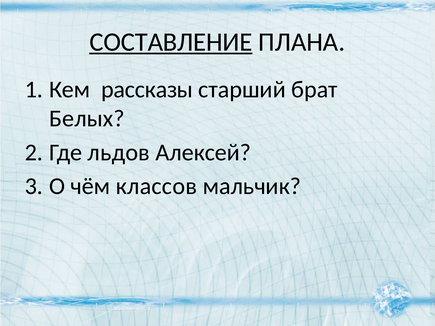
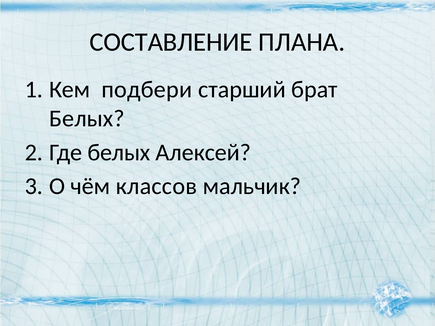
СОСТАВЛЕНИЕ underline: present -> none (171, 42)
рассказы: рассказы -> подбери (147, 90)
Где льдов: льдов -> белых (119, 152)
